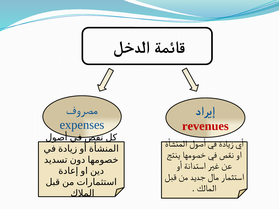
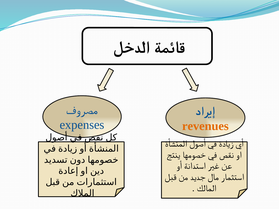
revenues colour: red -> orange (205, 126)
